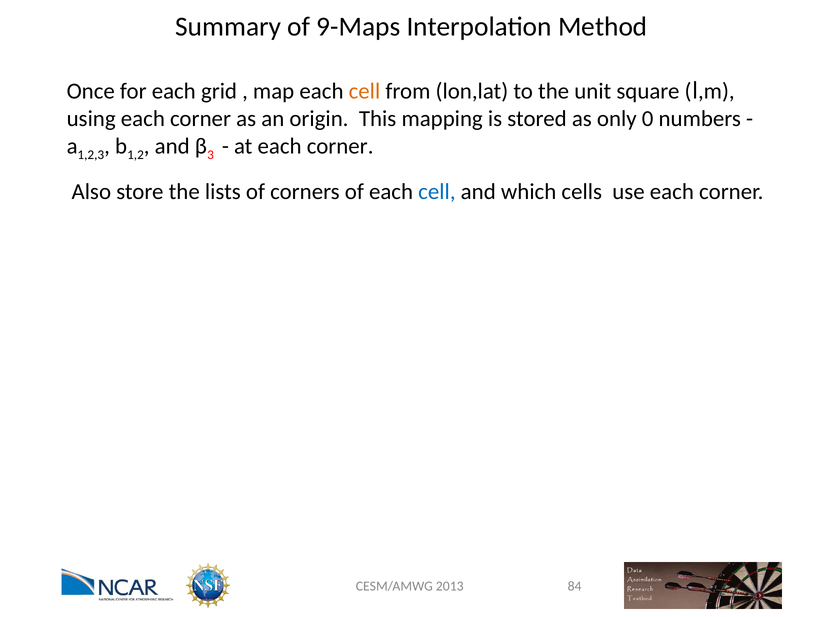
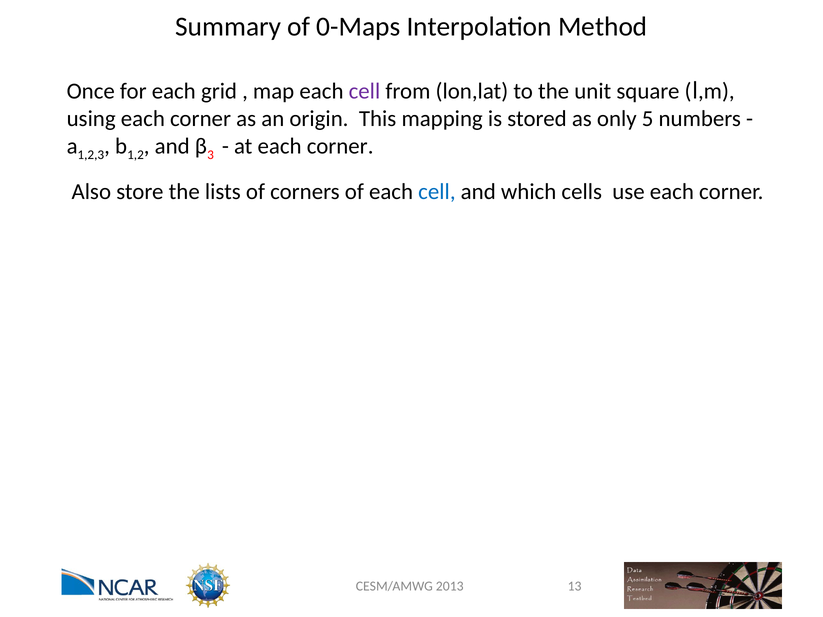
9-Maps: 9-Maps -> 0-Maps (358, 27)
cell colour: orange -> purple (364, 91)
0: 0 -> 5 (648, 119)
84: 84 -> 13 (575, 586)
